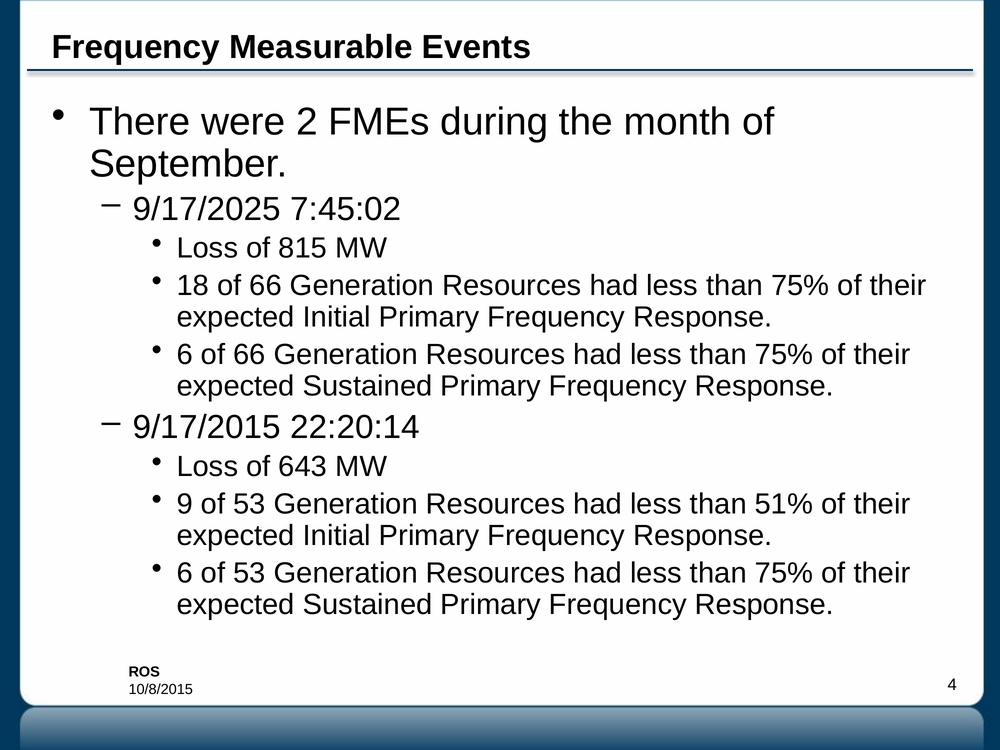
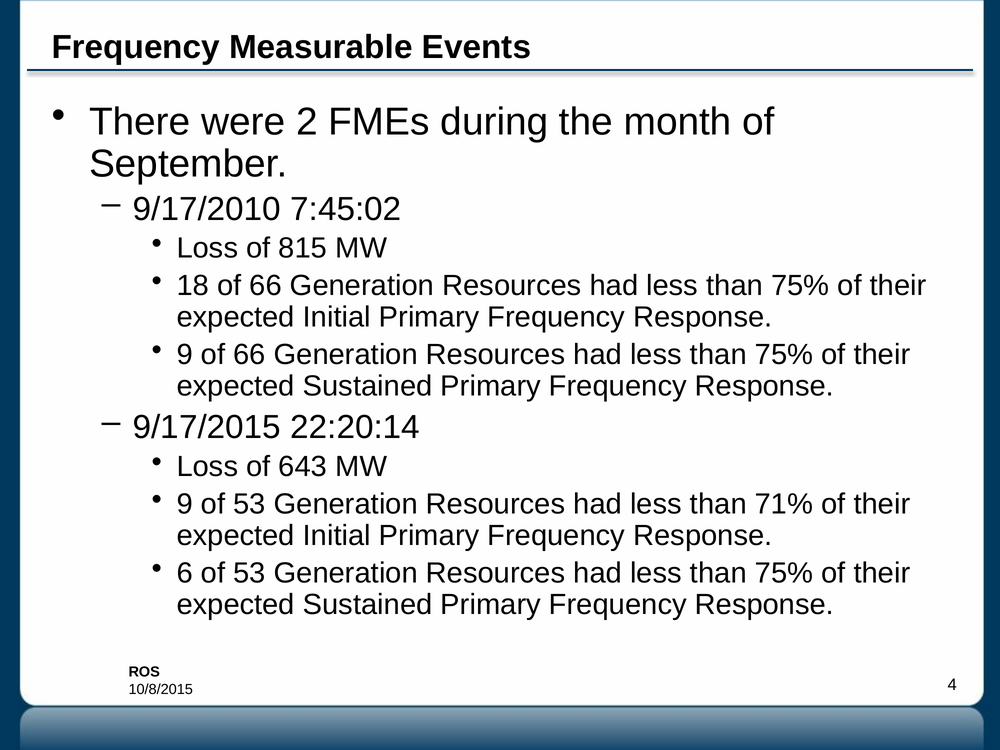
9/17/2025: 9/17/2025 -> 9/17/2010 (207, 209)
6: 6 -> 9 (185, 355)
51%: 51% -> 71% (784, 504)
